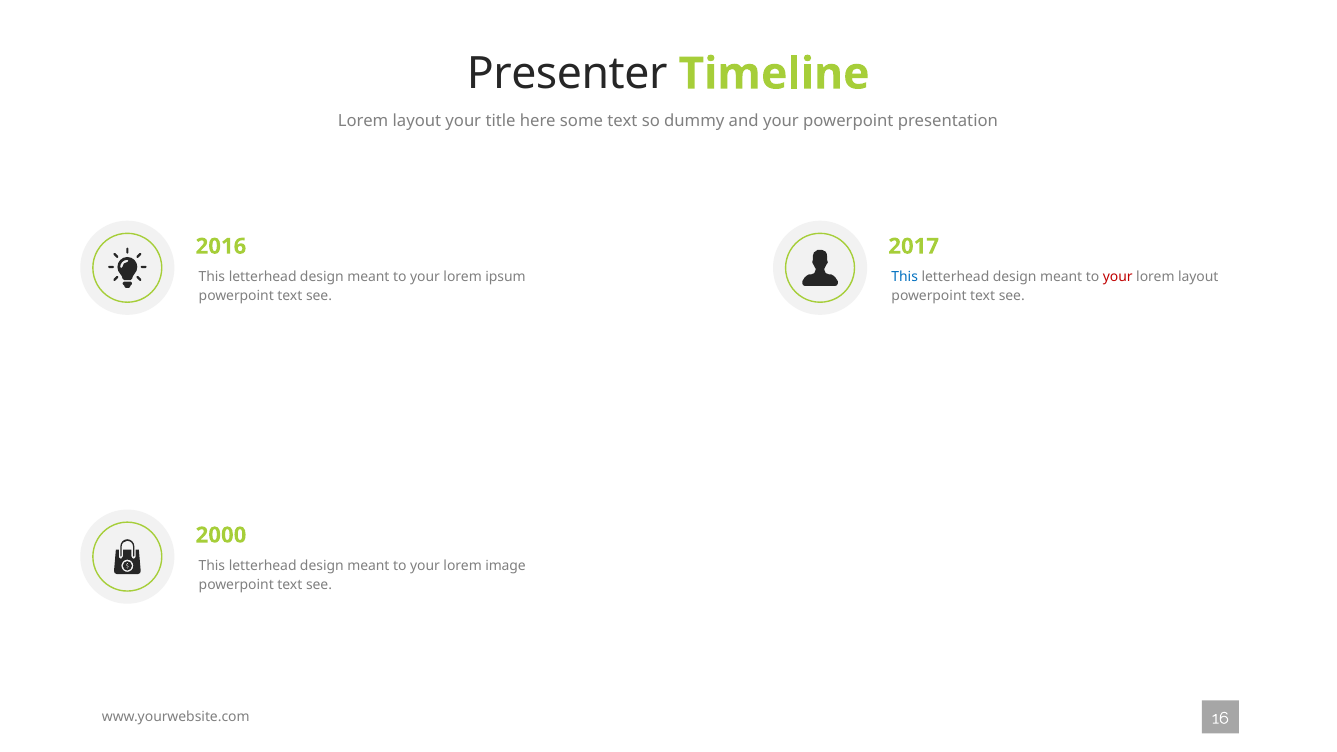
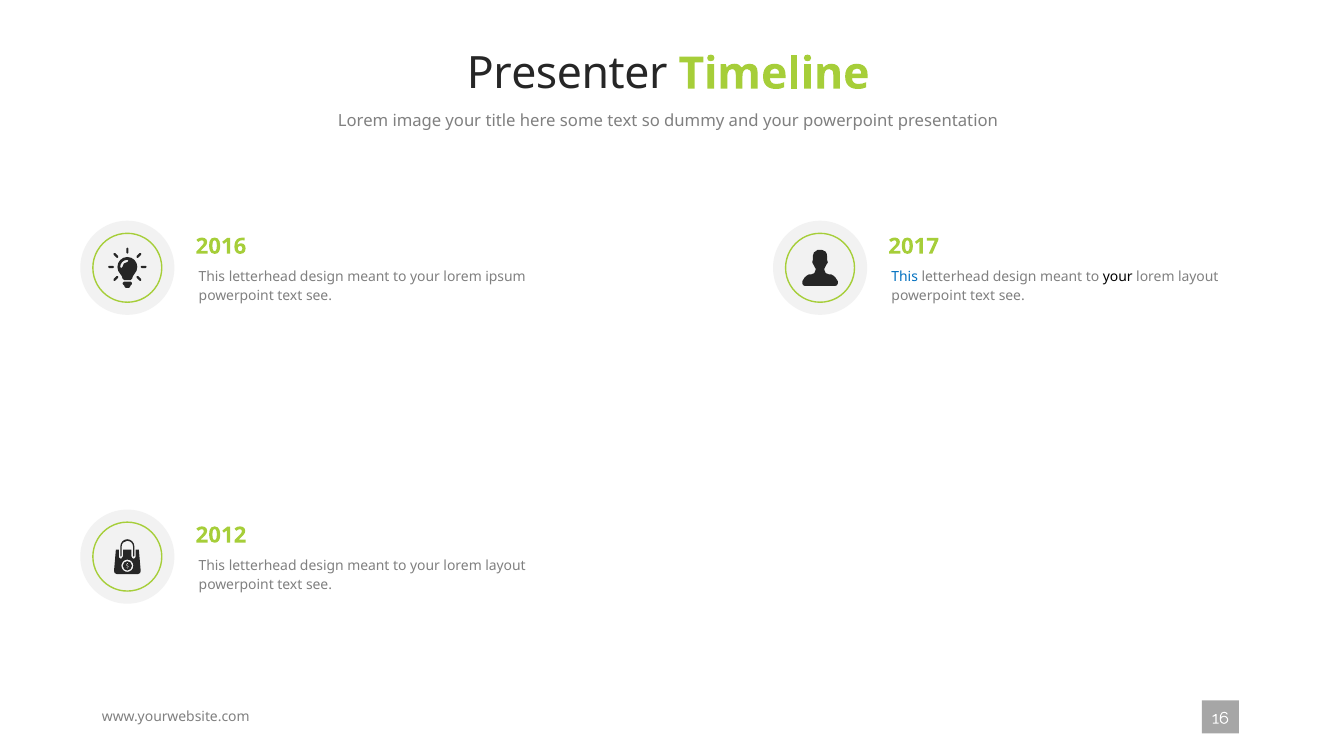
layout: layout -> image (417, 121)
your colour: red -> black (1118, 277)
2000: 2000 -> 2012 (221, 535)
image: image -> layout (506, 566)
